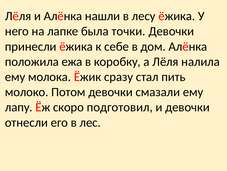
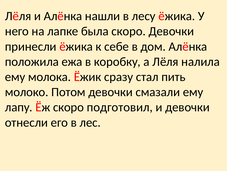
была точки: точки -> скоро (129, 31)
